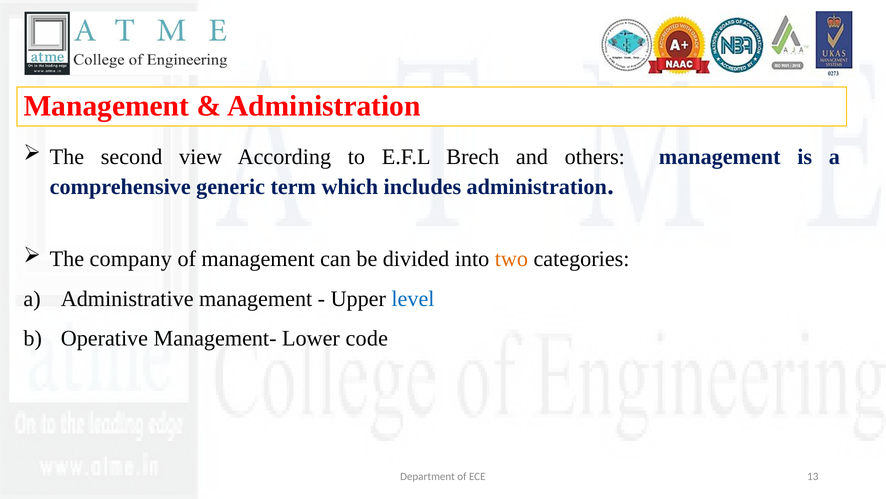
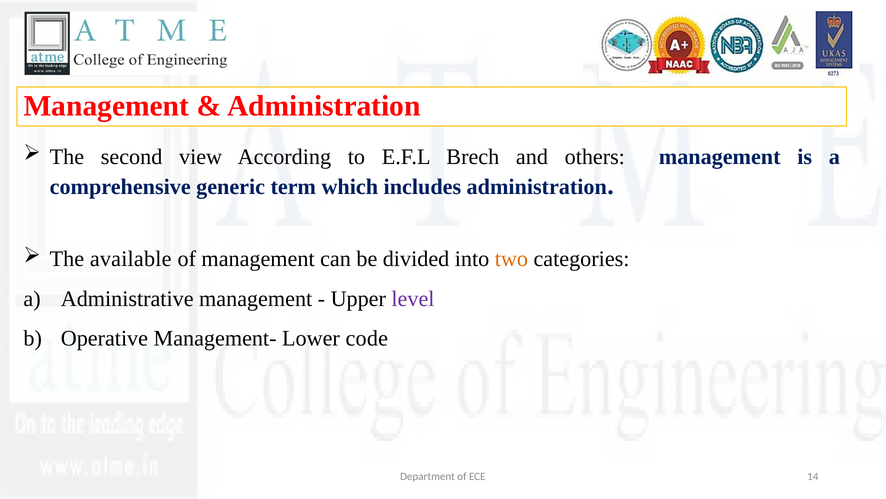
company: company -> available (131, 259)
level colour: blue -> purple (413, 298)
13: 13 -> 14 (813, 476)
